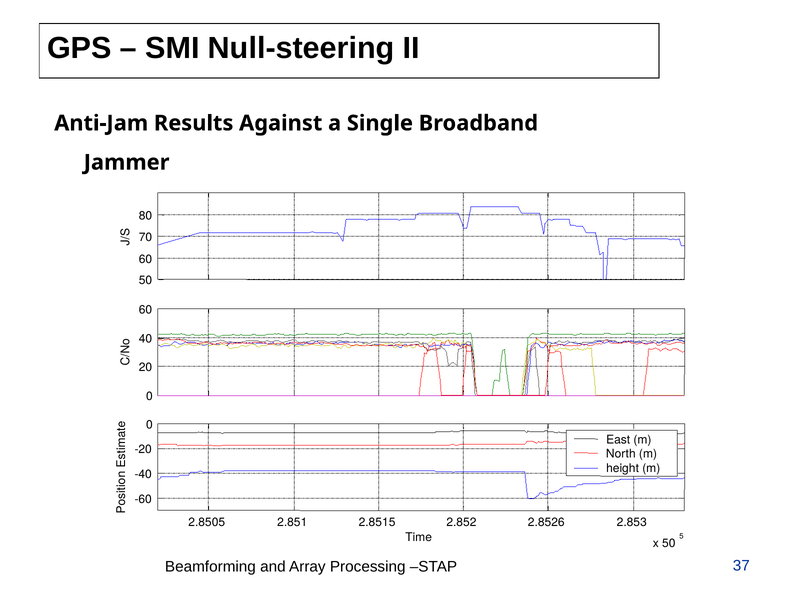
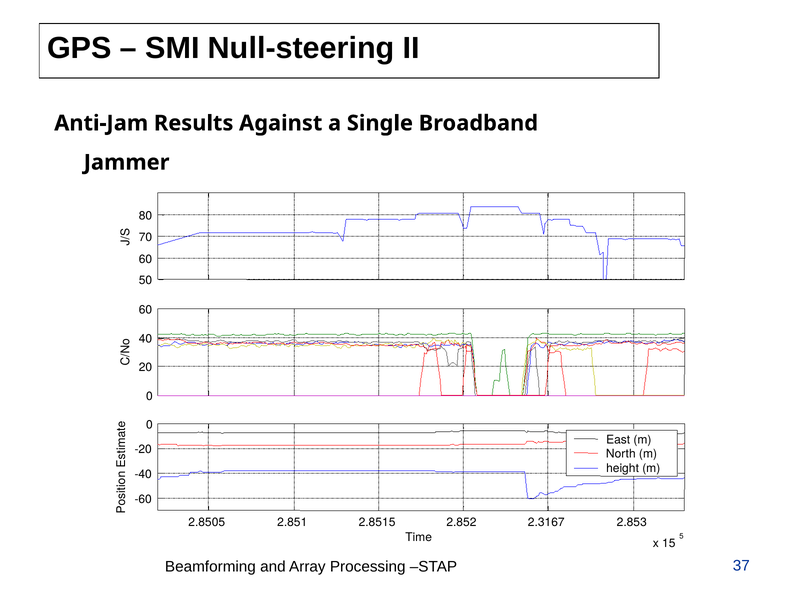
2.8526: 2.8526 -> 2.3167 (546, 523)
x 50: 50 -> 15 (669, 544)
